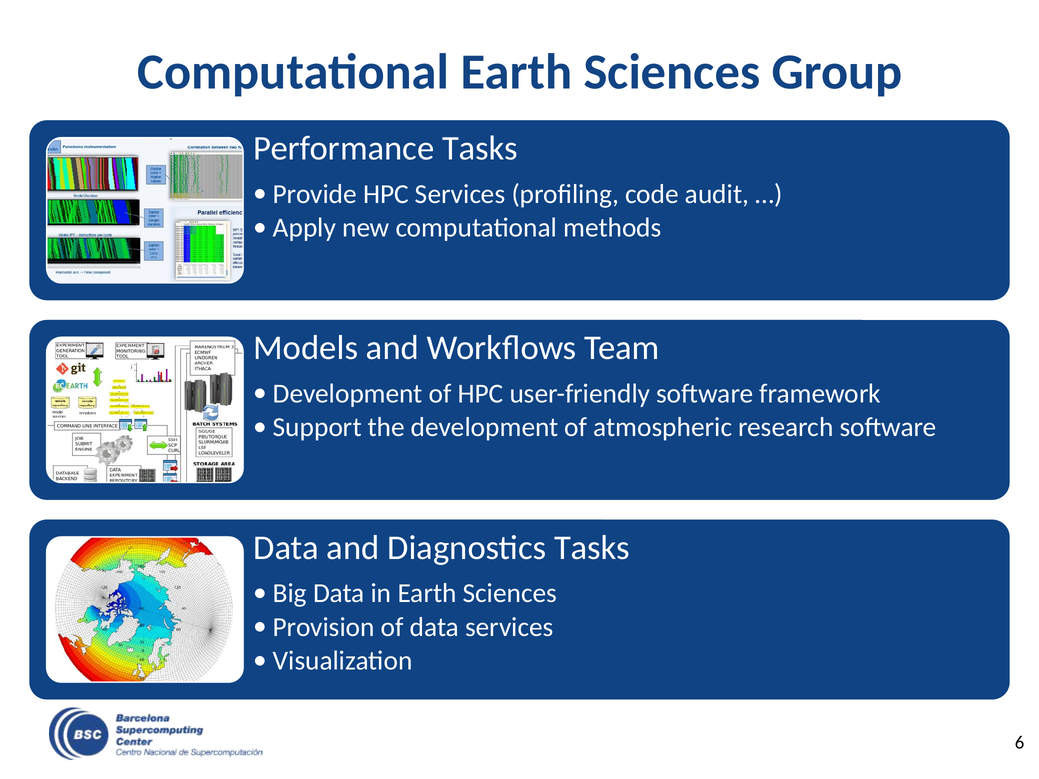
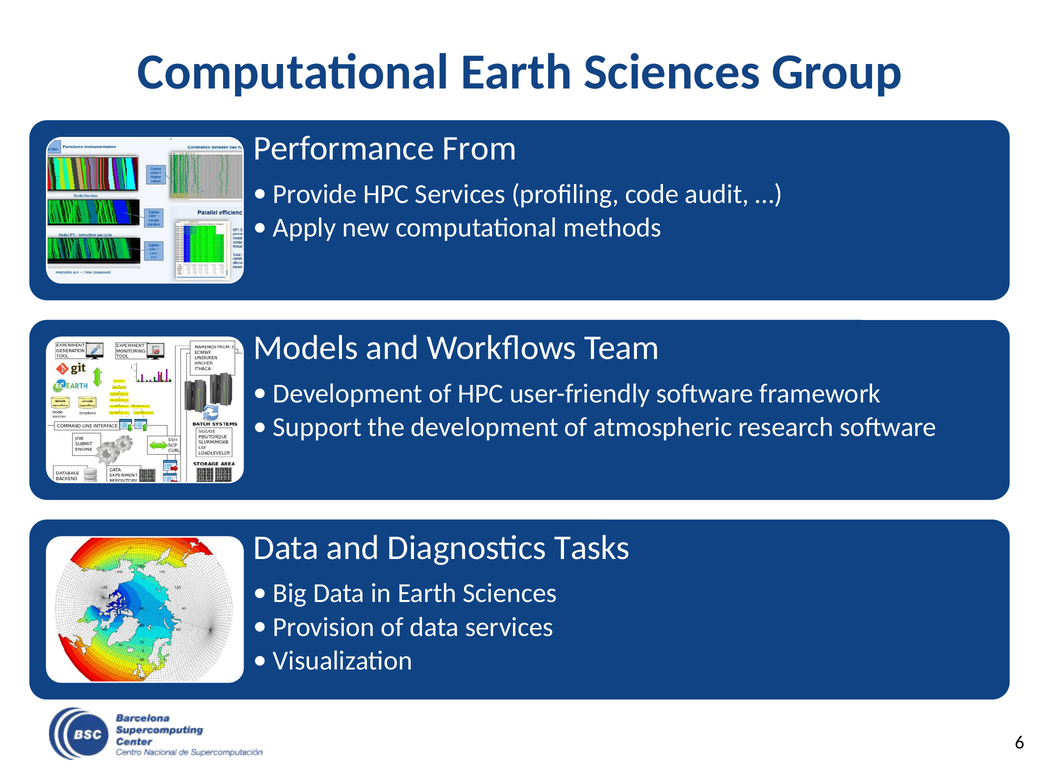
Performance Tasks: Tasks -> From (480, 148)
